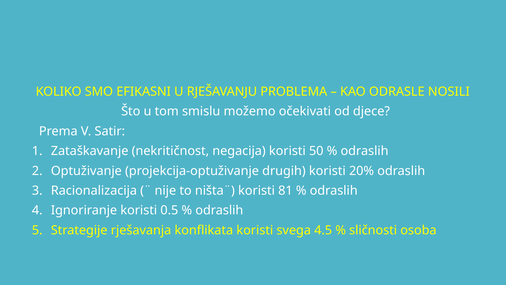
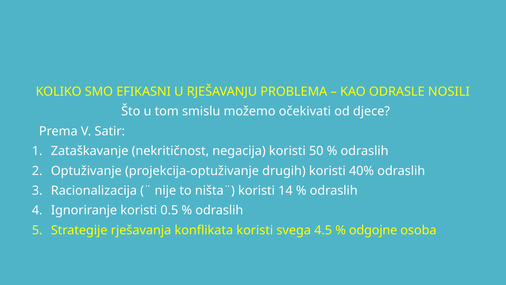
20%: 20% -> 40% (361, 171)
81: 81 -> 14 (285, 190)
sličnosti: sličnosti -> odgojne (373, 230)
